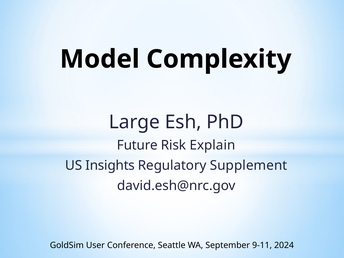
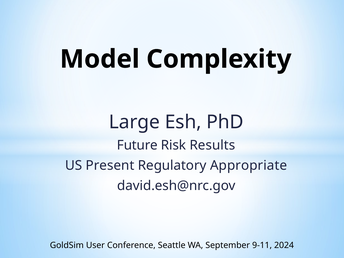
Explain: Explain -> Results (212, 145)
Insights: Insights -> Present (110, 165)
Supplement: Supplement -> Appropriate (249, 165)
